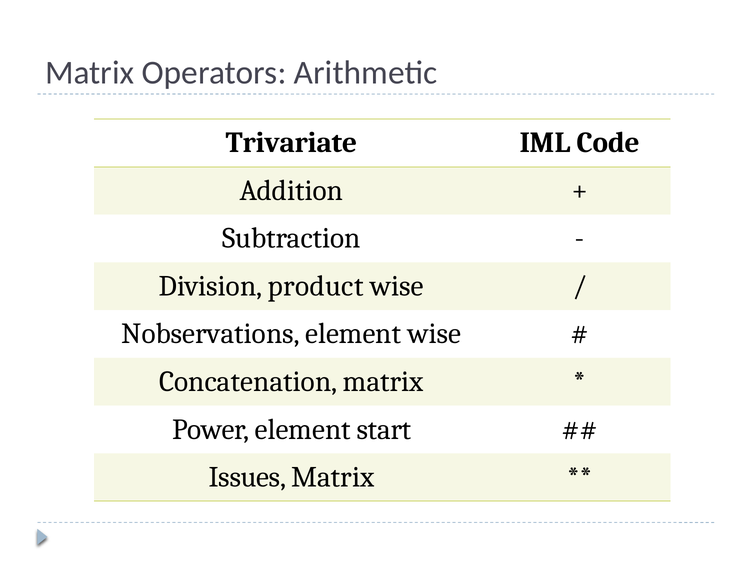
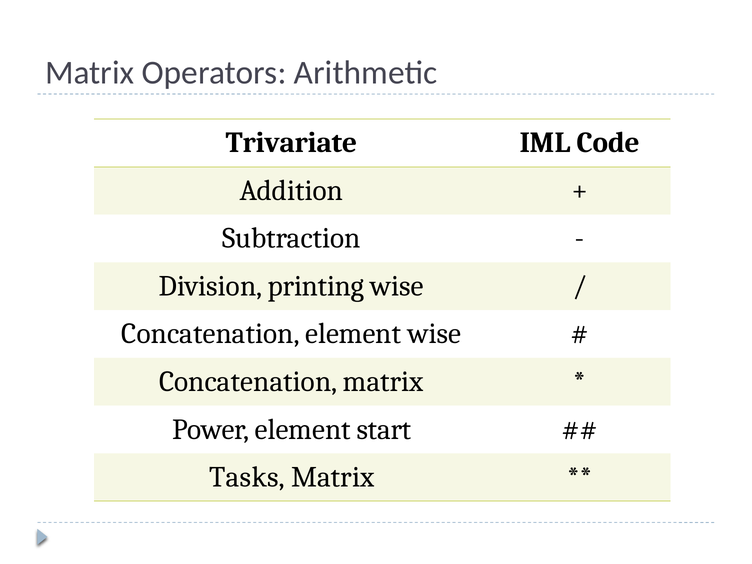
product: product -> printing (316, 286)
Nobservations: Nobservations -> Concatenation (211, 334)
Issues: Issues -> Tasks (247, 477)
